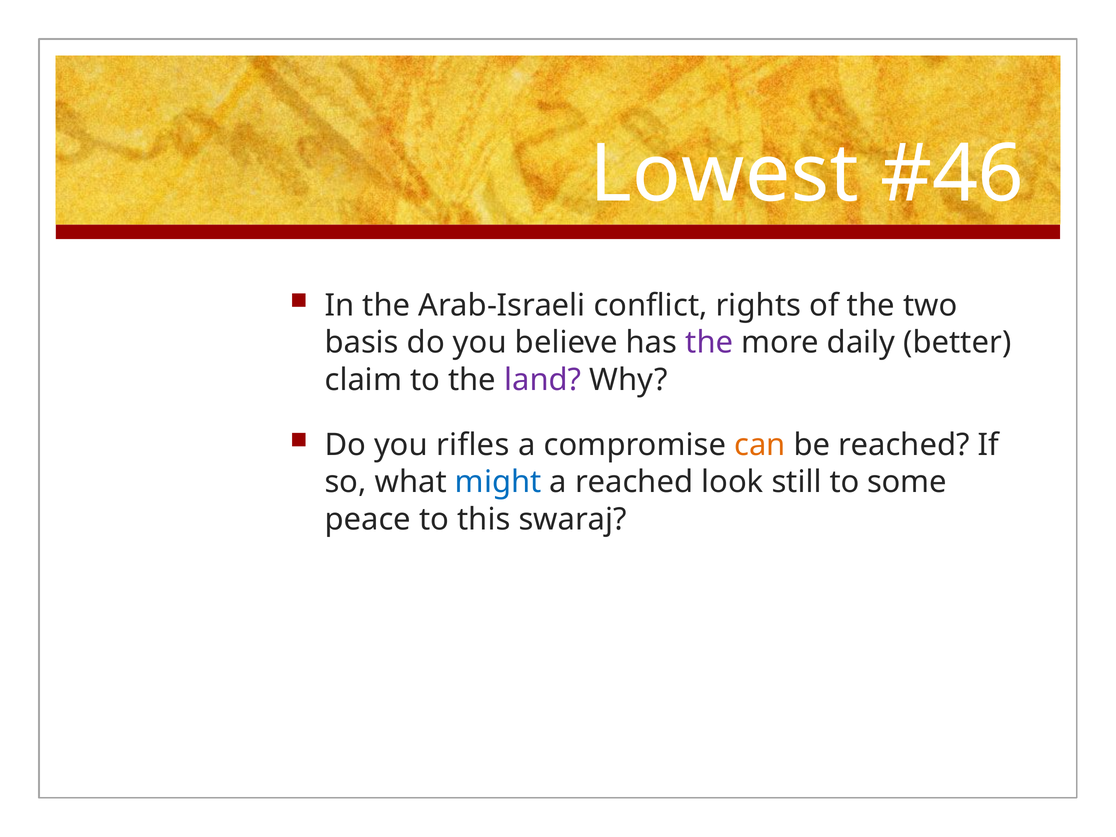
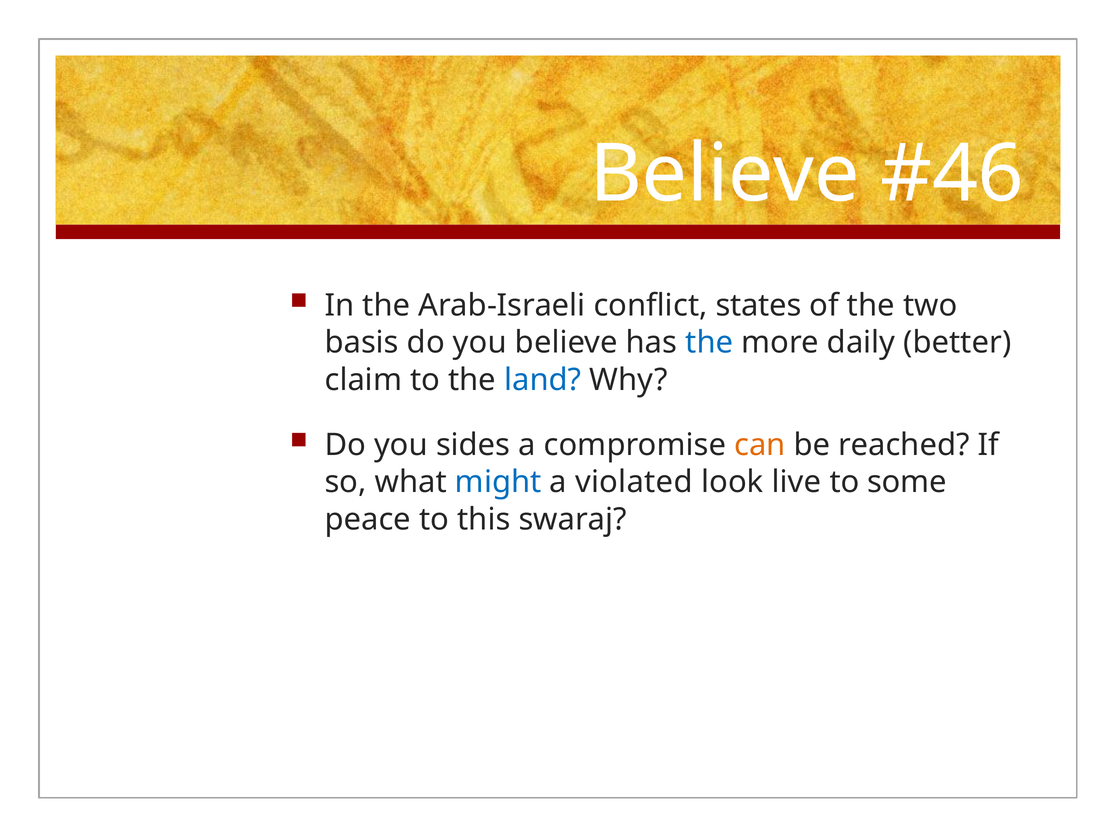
Lowest: Lowest -> Believe (725, 174)
rights: rights -> states (758, 305)
the colour: purple -> blue (709, 343)
land colour: purple -> blue (543, 380)
rifles: rifles -> sides (473, 445)
a reached: reached -> violated (634, 482)
still: still -> live (796, 482)
